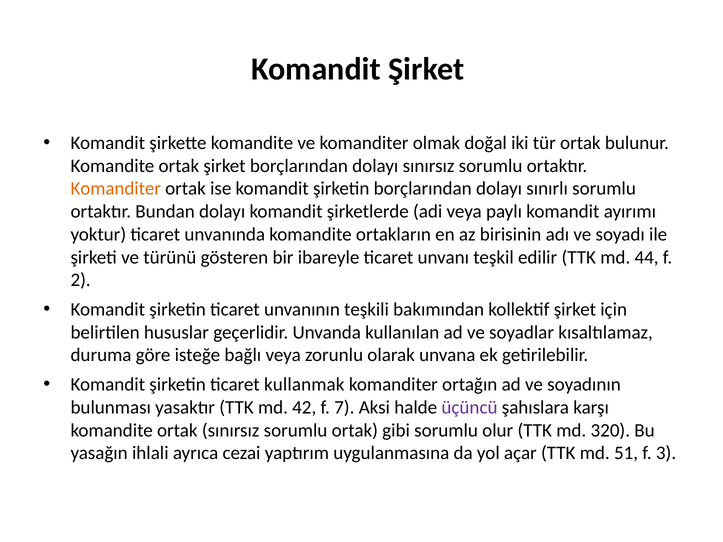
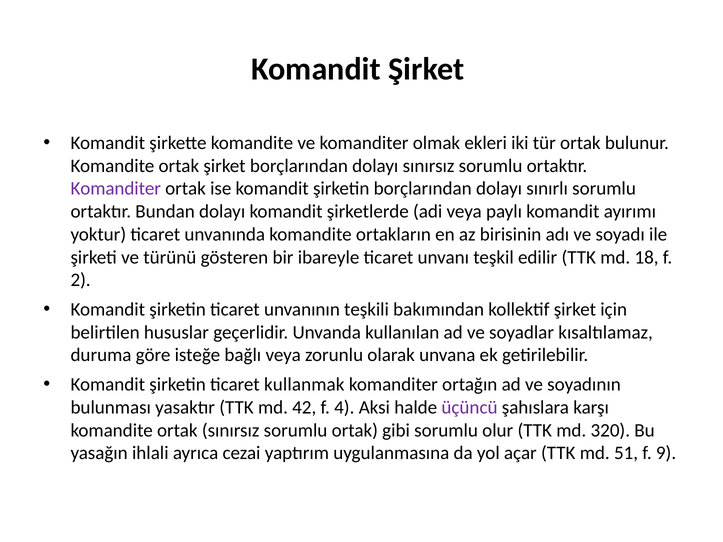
doğal: doğal -> ekleri (486, 143)
Komanditer colour: orange -> purple (116, 189)
44: 44 -> 18 (647, 257)
7: 7 -> 4 (344, 408)
3: 3 -> 9 (666, 453)
